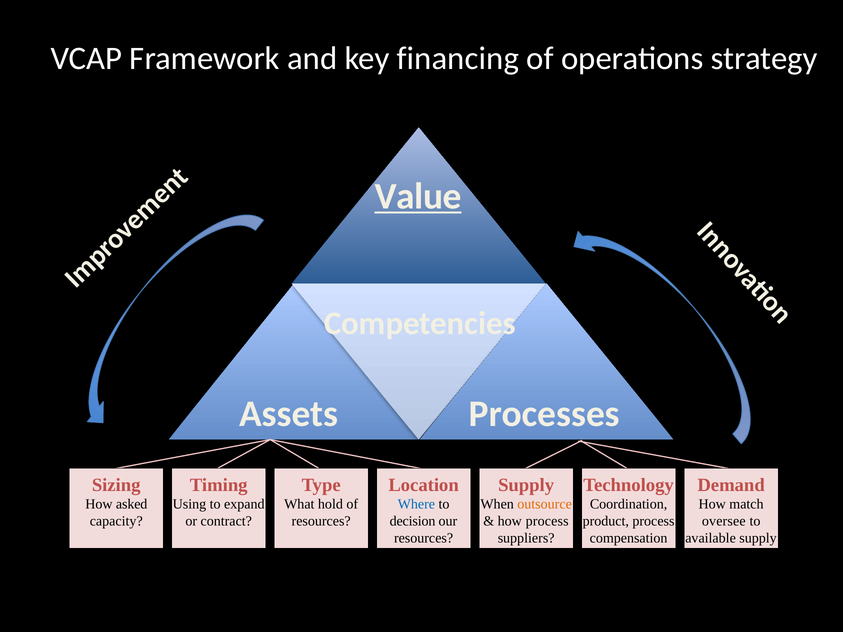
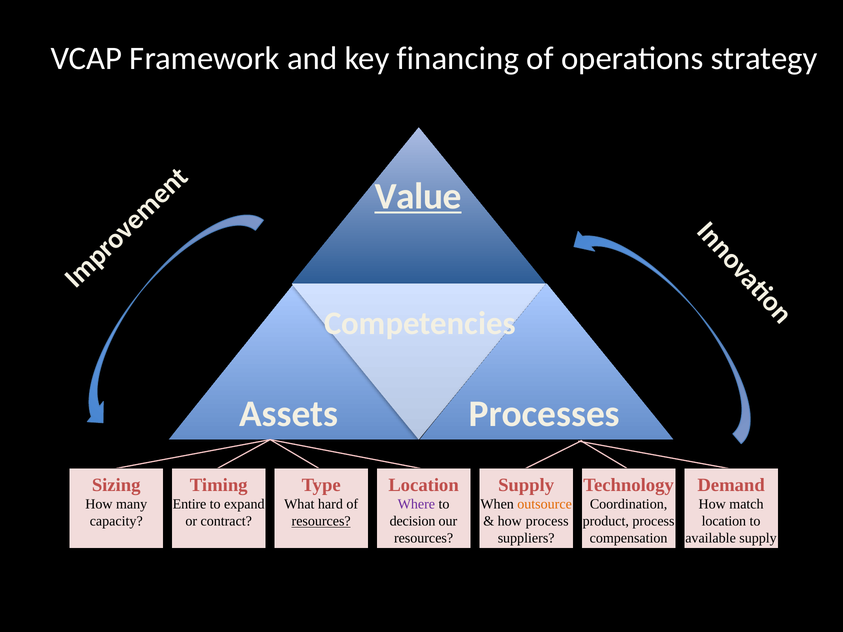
asked: asked -> many (132, 504)
Using: Using -> Entire (190, 504)
hold: hold -> hard (330, 504)
Where colour: blue -> purple (416, 504)
resources underline: none -> present (321, 521)
oversee: oversee -> location (724, 521)
